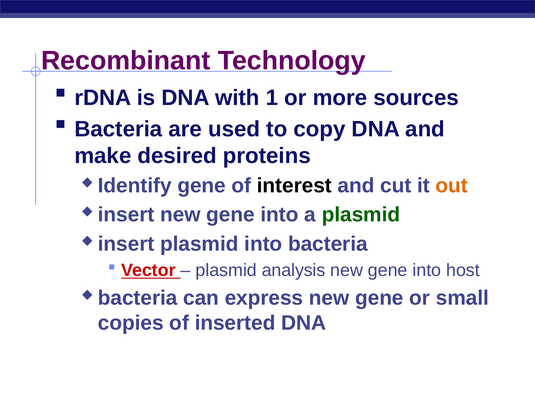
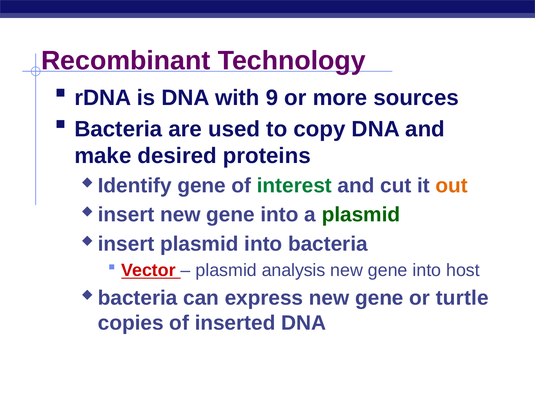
1: 1 -> 9 (272, 98)
interest colour: black -> green (294, 186)
small: small -> turtle (462, 298)
